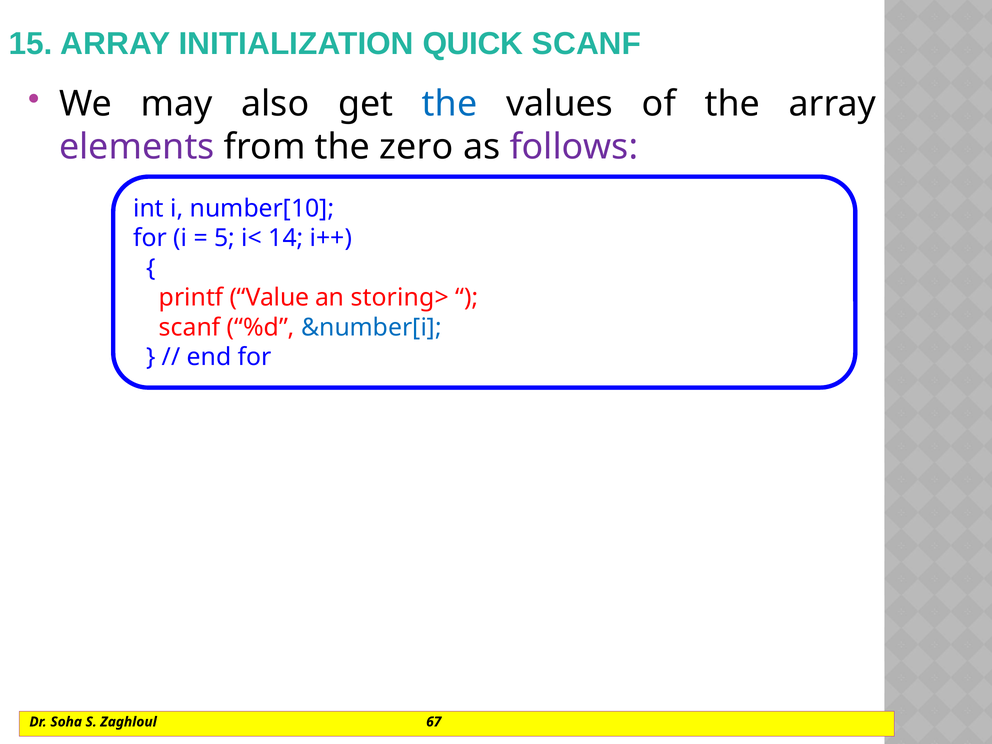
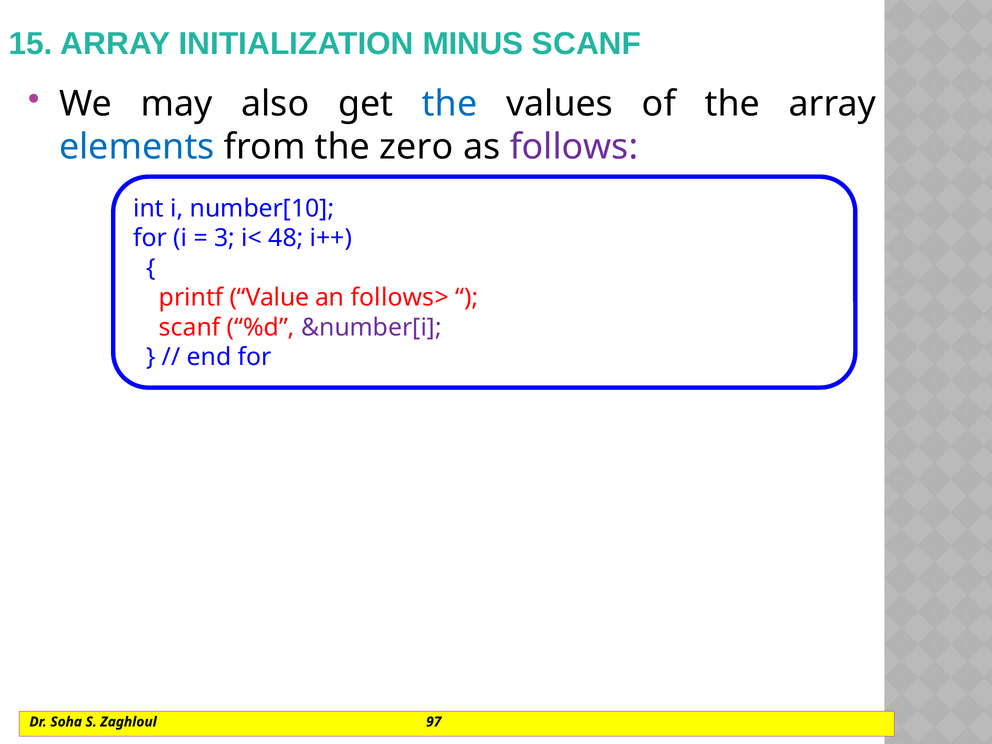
QUICK: QUICK -> MINUS (473, 44)
elements colour: purple -> blue (137, 147)
5: 5 -> 3 (225, 238)
14: 14 -> 48 (286, 238)
storing>: storing> -> follows> (400, 298)
&number[i colour: blue -> purple (371, 327)
67: 67 -> 97 (434, 722)
